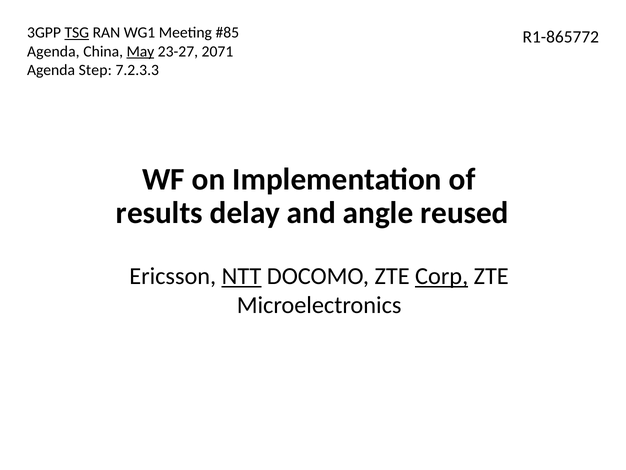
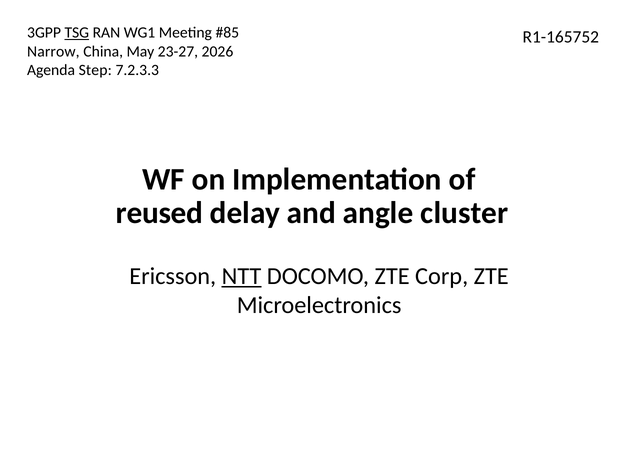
R1-865772: R1-865772 -> R1-165752 (561, 37)
Agenda: Agenda -> Narrow (53, 51)
May underline: present -> none (140, 51)
2071: 2071 -> 2026 (217, 51)
results: results -> reused (160, 213)
reused: reused -> cluster (464, 213)
Corp underline: present -> none (442, 276)
